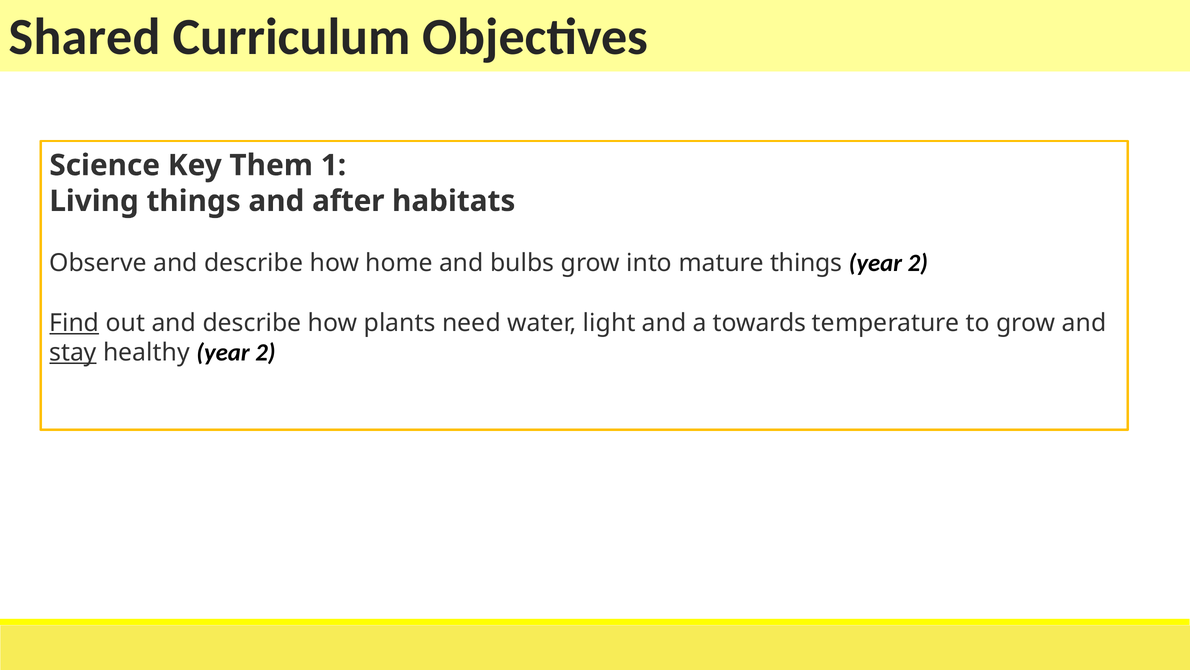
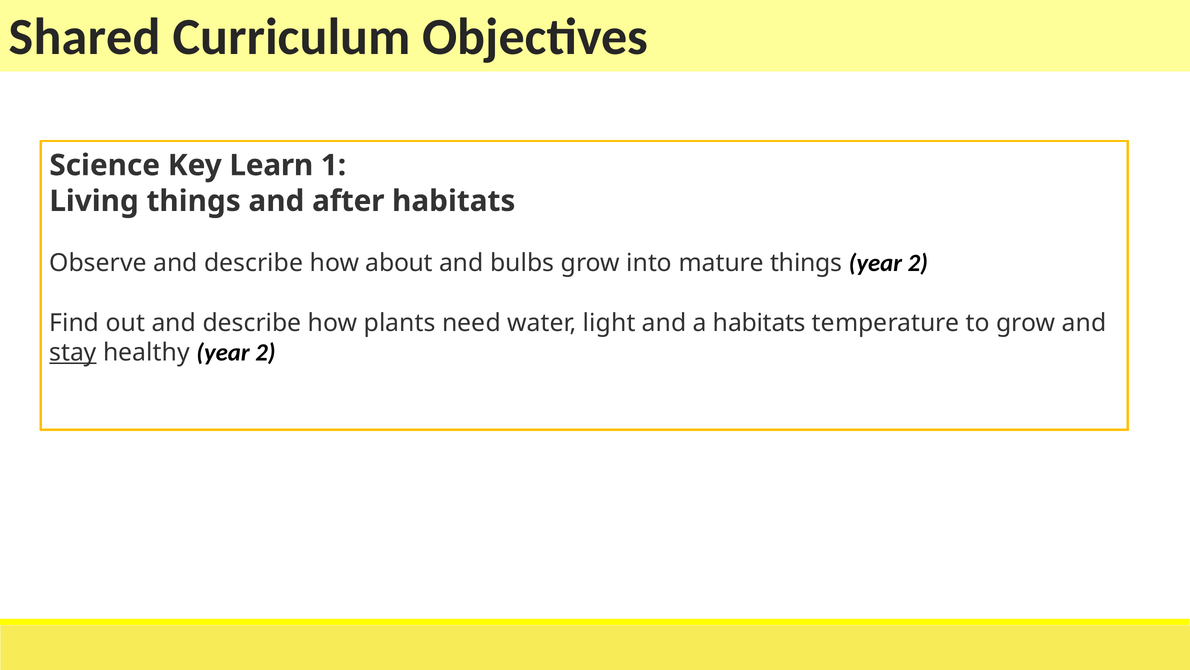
Them: Them -> Learn (271, 165)
home: home -> about (399, 263)
Find underline: present -> none (74, 323)
a towards: towards -> habitats (759, 323)
